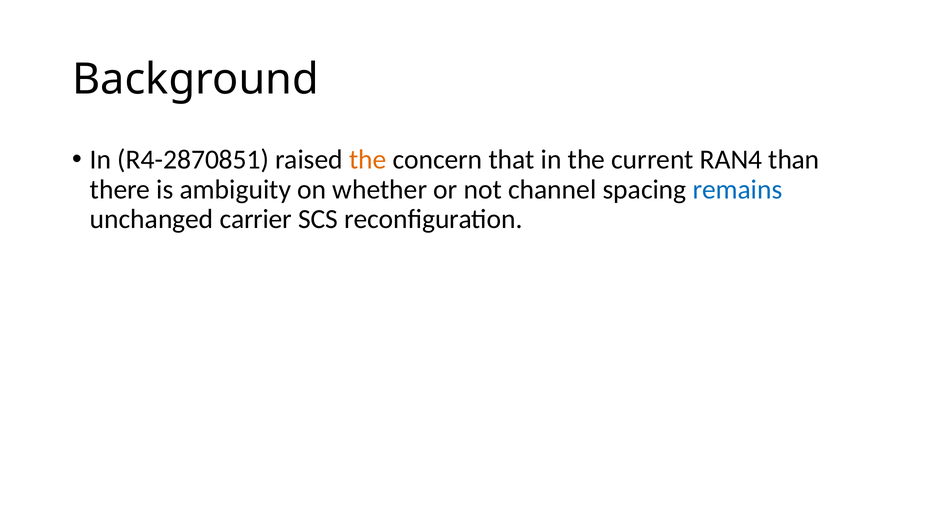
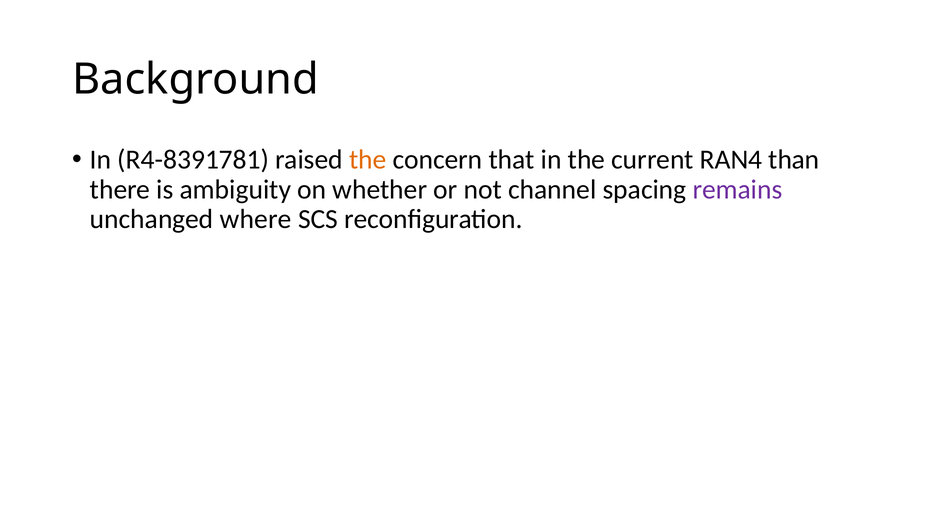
R4-2870851: R4-2870851 -> R4-8391781 (193, 160)
remains colour: blue -> purple (737, 190)
carrier: carrier -> where (256, 219)
